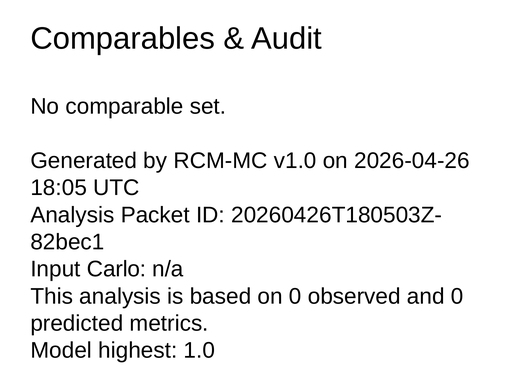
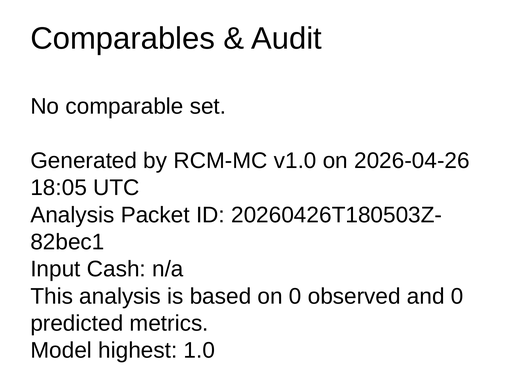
Carlo: Carlo -> Cash (116, 269)
